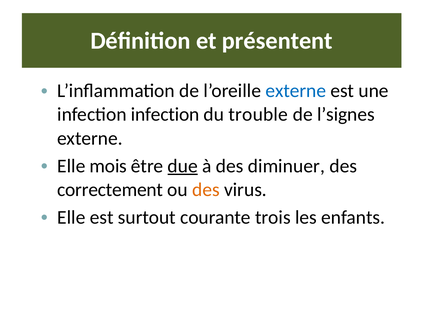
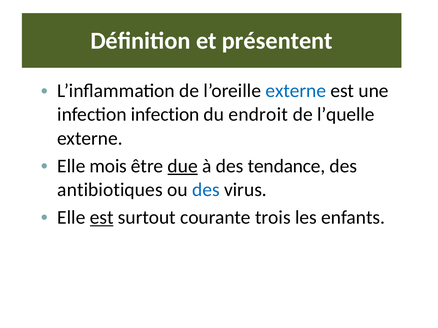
trouble: trouble -> endroit (258, 115)
l’signes: l’signes -> l’quelle (346, 115)
diminuer: diminuer -> tendance (287, 166)
correctement: correctement -> antibiotiques (110, 190)
des colour: orange -> blue (206, 190)
est underline: none -> present (102, 218)
